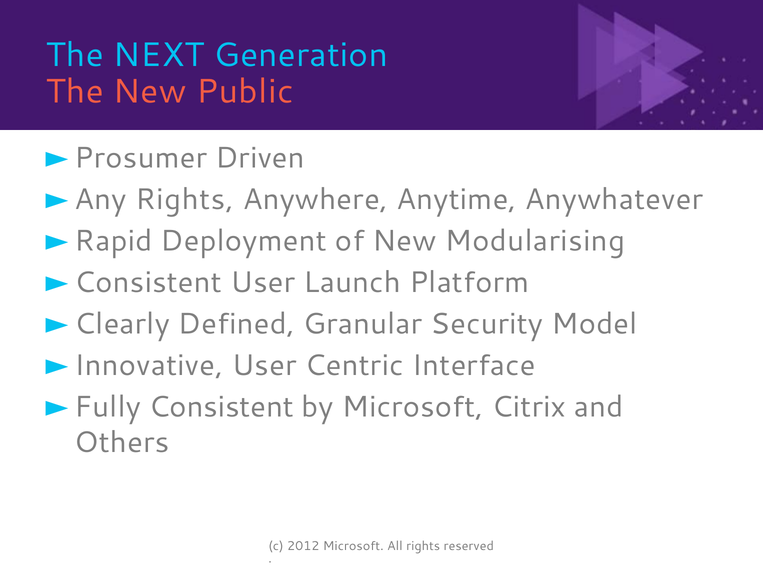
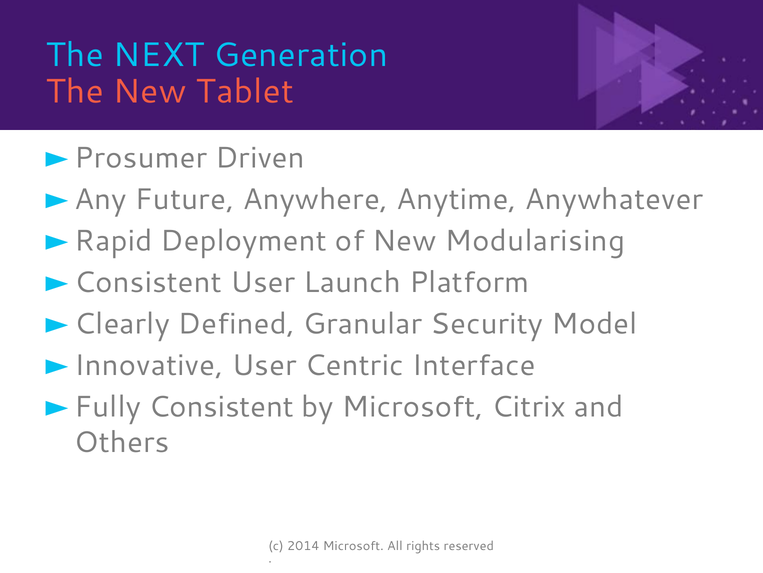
Public: Public -> Tablet (245, 92)
Rights: Rights -> Future (185, 199)
2012: 2012 -> 2014 (303, 545)
